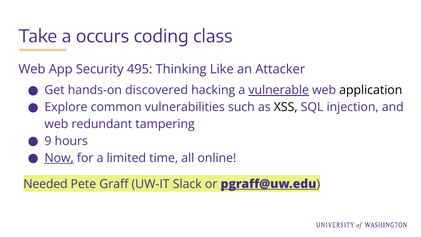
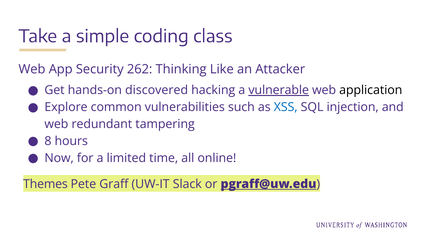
occurs: occurs -> simple (103, 36)
495: 495 -> 262 (140, 69)
XSS colour: black -> blue (286, 107)
9: 9 -> 8 (48, 141)
Now underline: present -> none (59, 158)
Needed: Needed -> Themes (45, 184)
